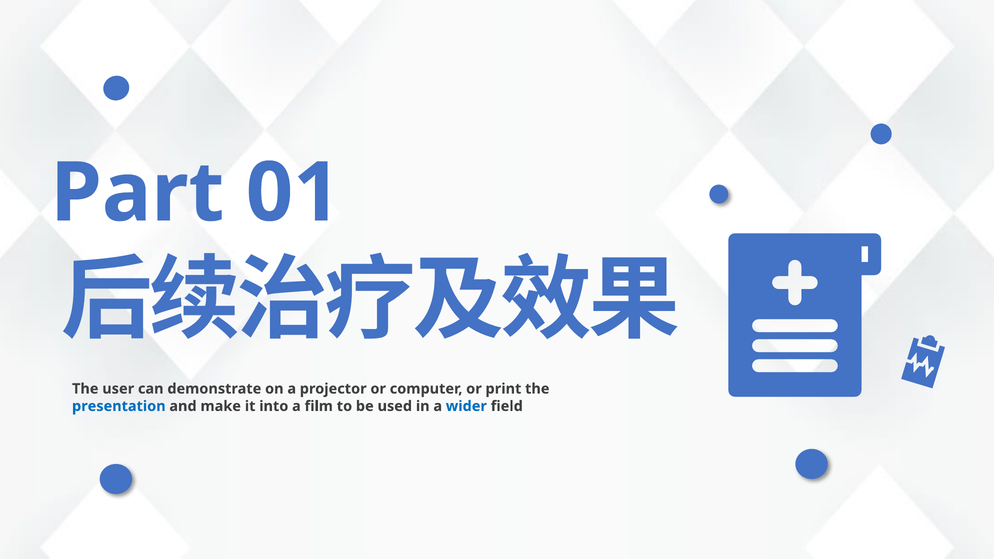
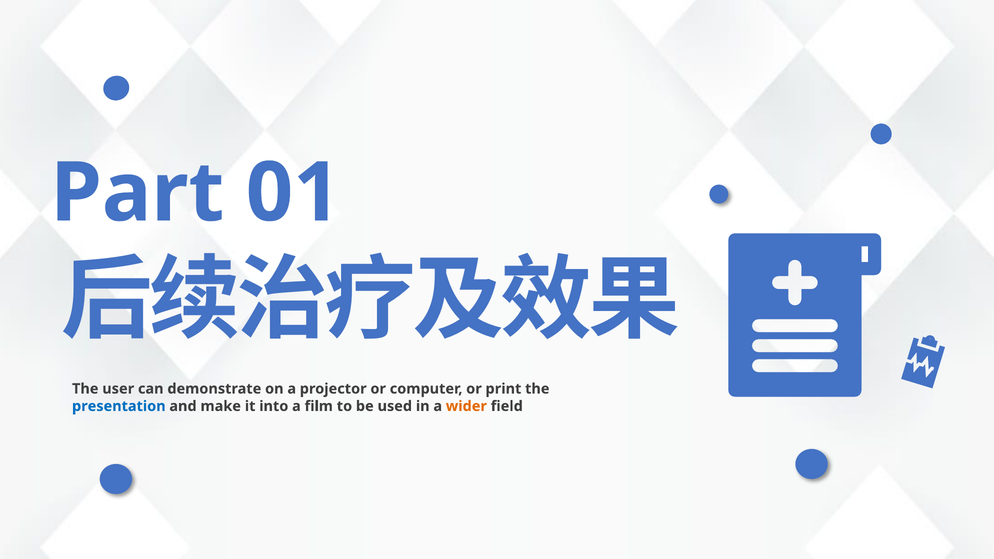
wider colour: blue -> orange (466, 406)
